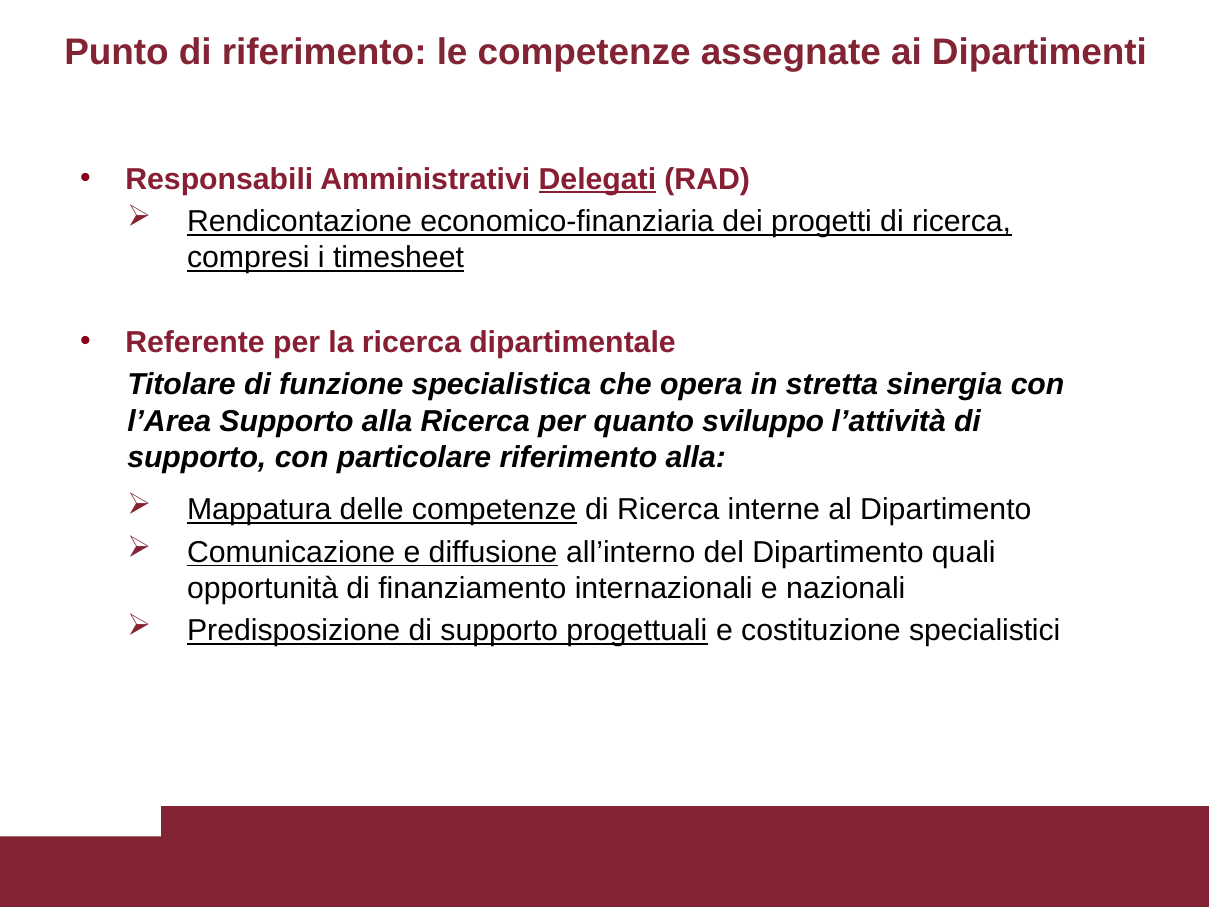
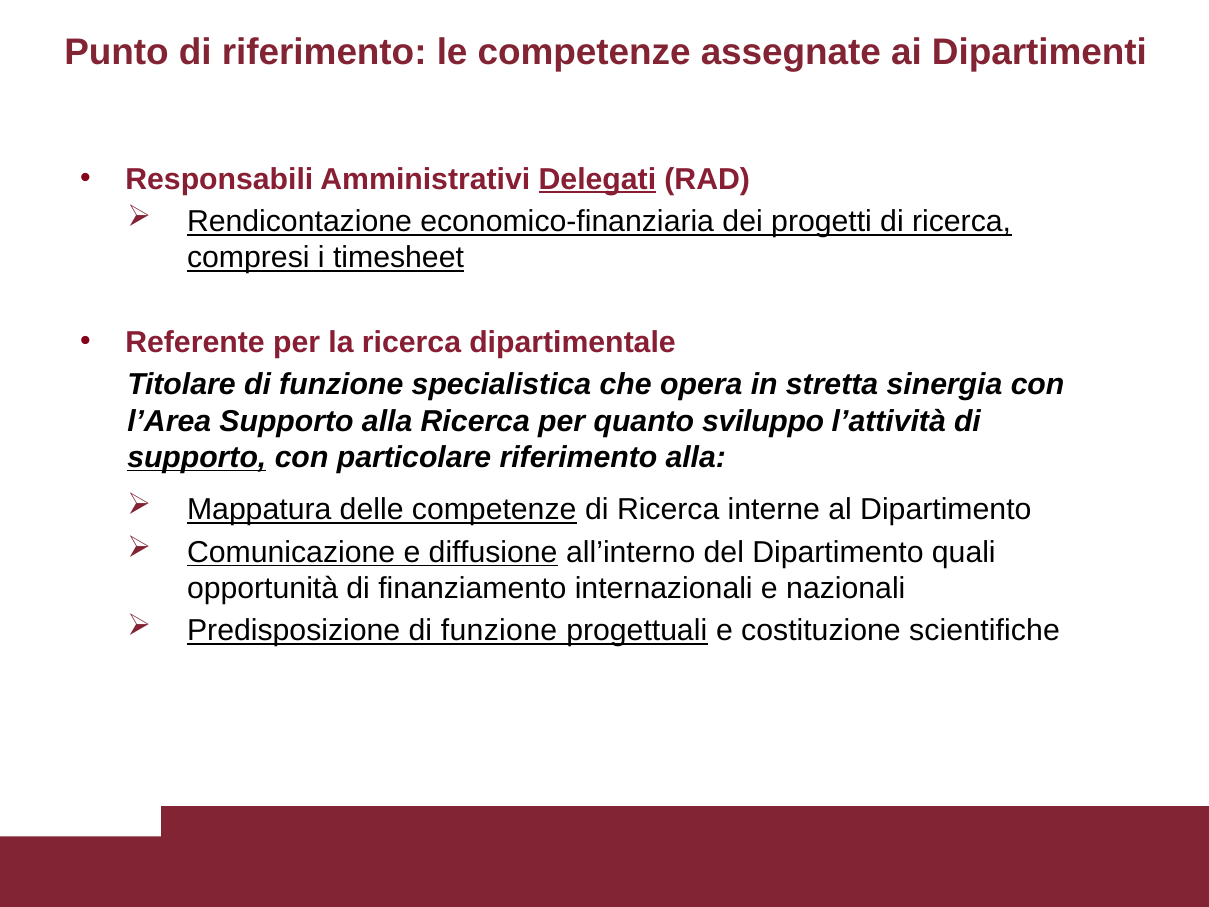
supporto underline: none -> present (197, 457)
Predisposizione di supporto: supporto -> funzione (499, 631)
specialistici: specialistici -> scientifiche (985, 631)
